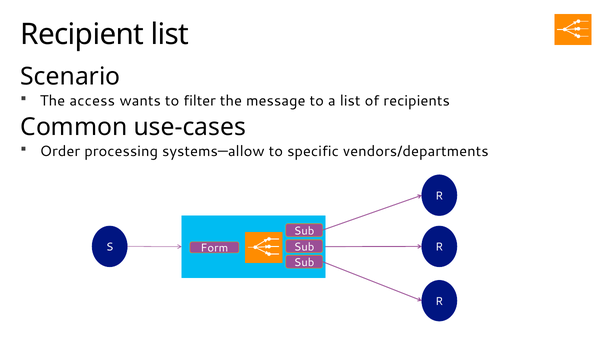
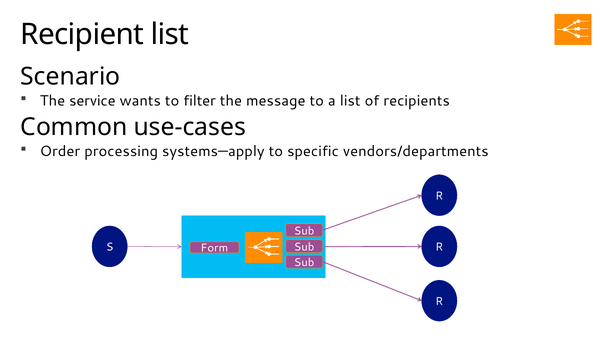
access: access -> service (92, 101)
systems—allow: systems—allow -> systems—apply (213, 152)
